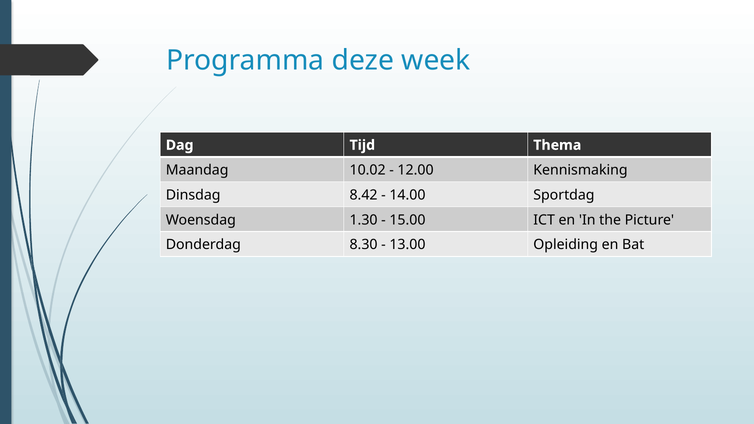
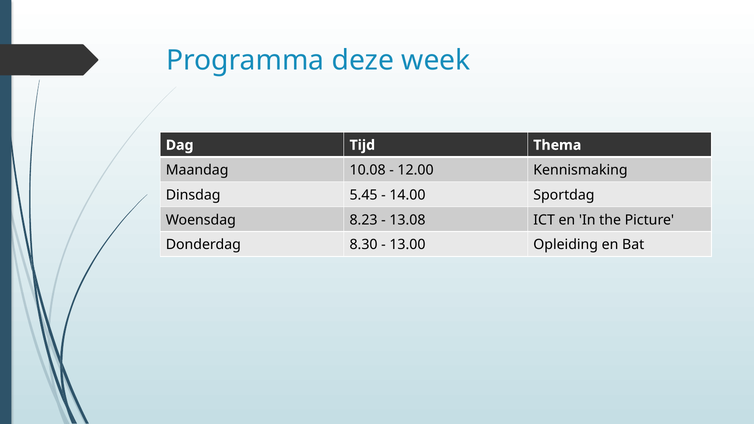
10.02: 10.02 -> 10.08 (368, 170)
8.42: 8.42 -> 5.45 (364, 195)
1.30: 1.30 -> 8.23 (364, 220)
15.00: 15.00 -> 13.08 (407, 220)
